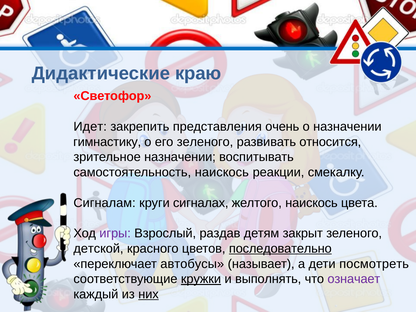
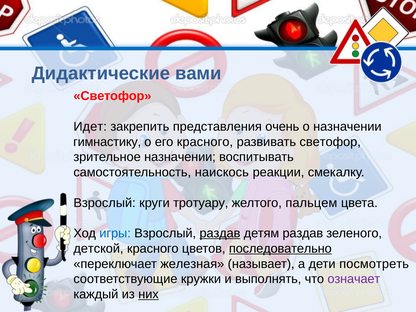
краю: краю -> вами (198, 73)
его зеленого: зеленого -> красного (205, 142)
развивать относится: относится -> светофор (330, 142)
Сигналам: Сигналам -> Взрослый (105, 203)
сигналах: сигналах -> тротуару (201, 203)
желтого наискось: наискось -> пальцем (311, 203)
игры colour: purple -> blue (115, 233)
раздав underline: none -> present (220, 233)
детям закрыт: закрыт -> раздав (303, 233)
автобусы: автобусы -> железная (192, 264)
кружки underline: present -> none (201, 279)
